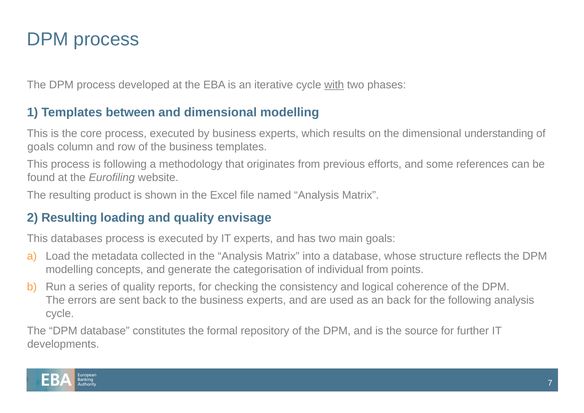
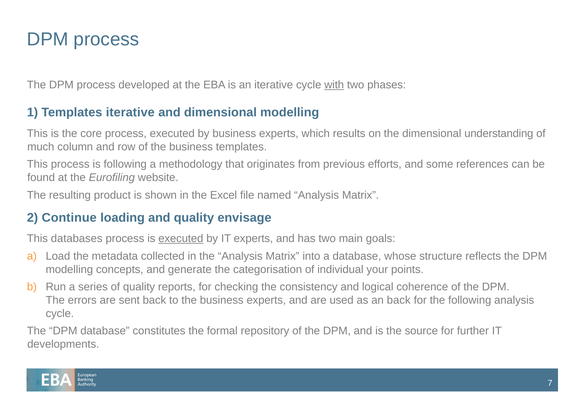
Templates between: between -> iterative (130, 112)
goals: goals -> much (41, 147)
2 Resulting: Resulting -> Continue (69, 218)
executed underline: none -> present (181, 239)
individual from: from -> your (377, 269)
